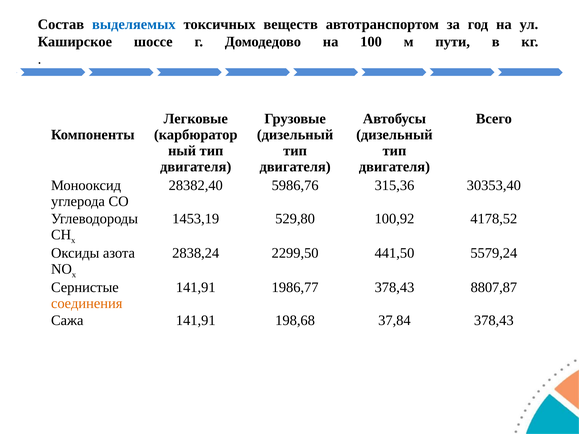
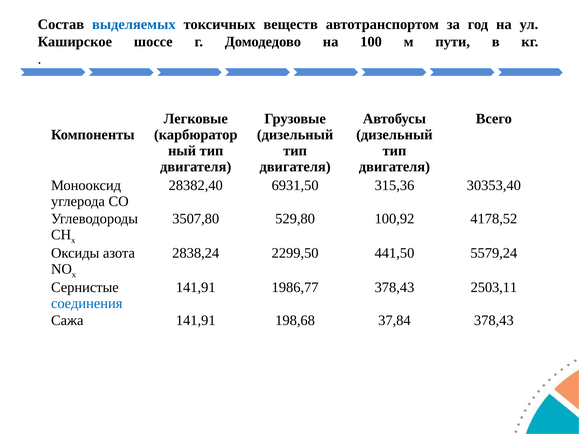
5986,76: 5986,76 -> 6931,50 (295, 186)
1453,19: 1453,19 -> 3507,80 (196, 219)
8807,87: 8807,87 -> 2503,11 (494, 287)
соединения colour: orange -> blue (87, 303)
